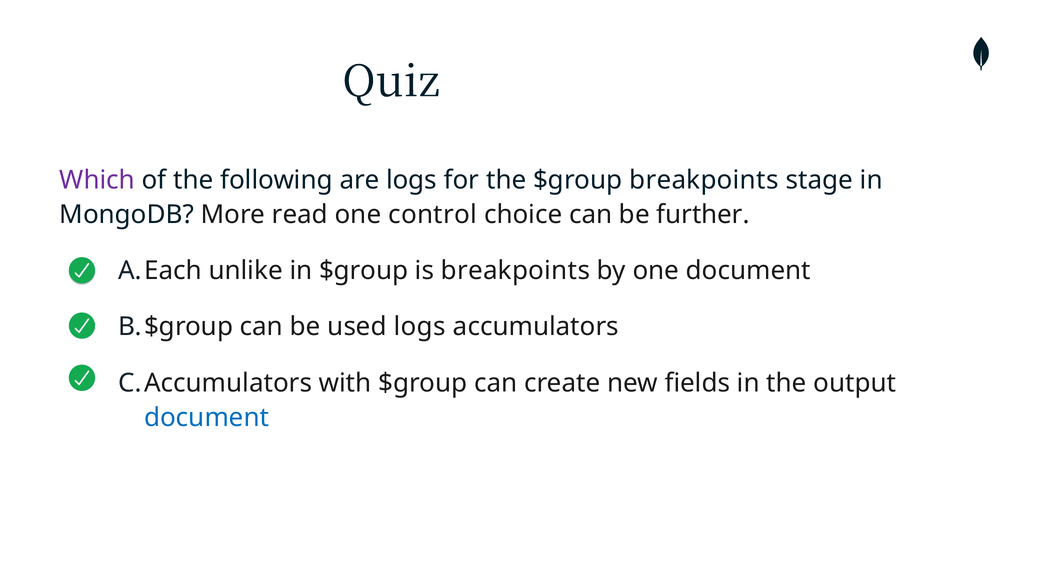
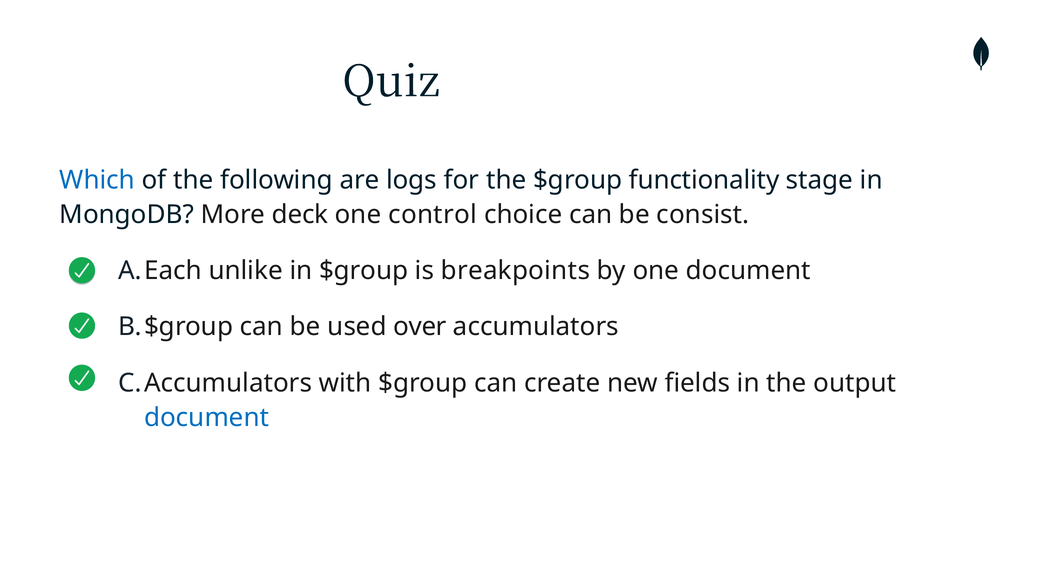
Which colour: purple -> blue (97, 180)
$group breakpoints: breakpoints -> functionality (704, 180)
read: read -> deck (300, 214)
further: further -> consist (703, 214)
used logs: logs -> over (420, 327)
